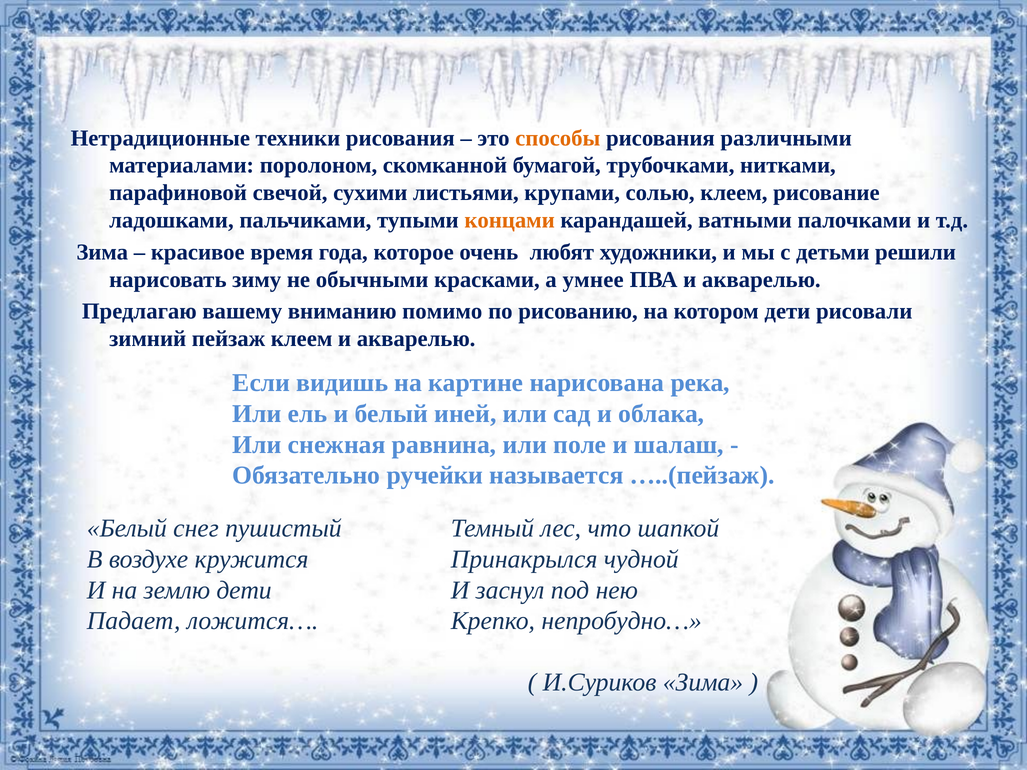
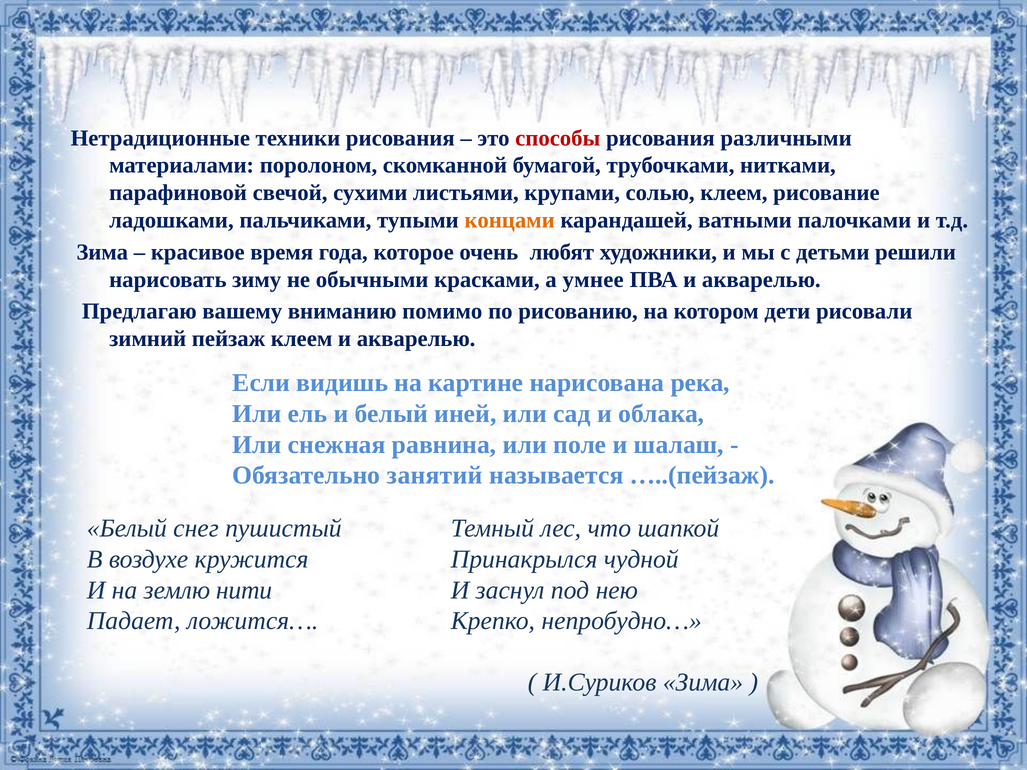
способы colour: orange -> red (558, 138)
ручейки: ручейки -> занятий (435, 476)
землю дети: дети -> нити (244, 590)
